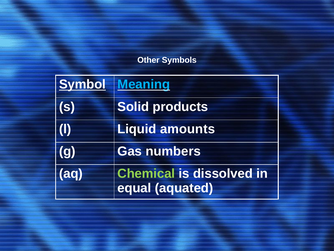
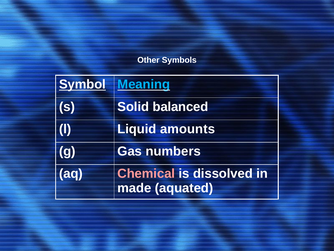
products: products -> balanced (180, 107)
Chemical colour: light green -> pink (146, 173)
equal: equal -> made (134, 188)
